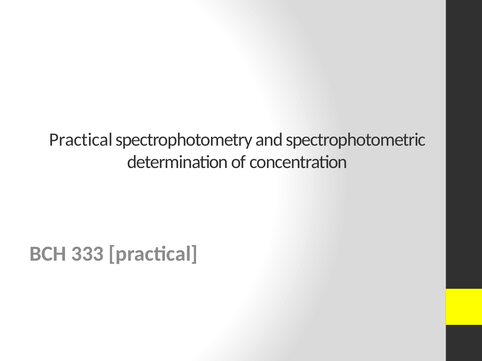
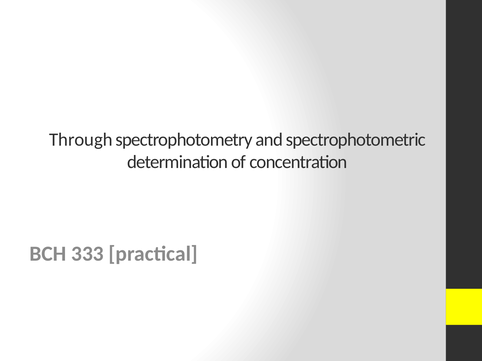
Practical: Practical -> Through (81, 140)
